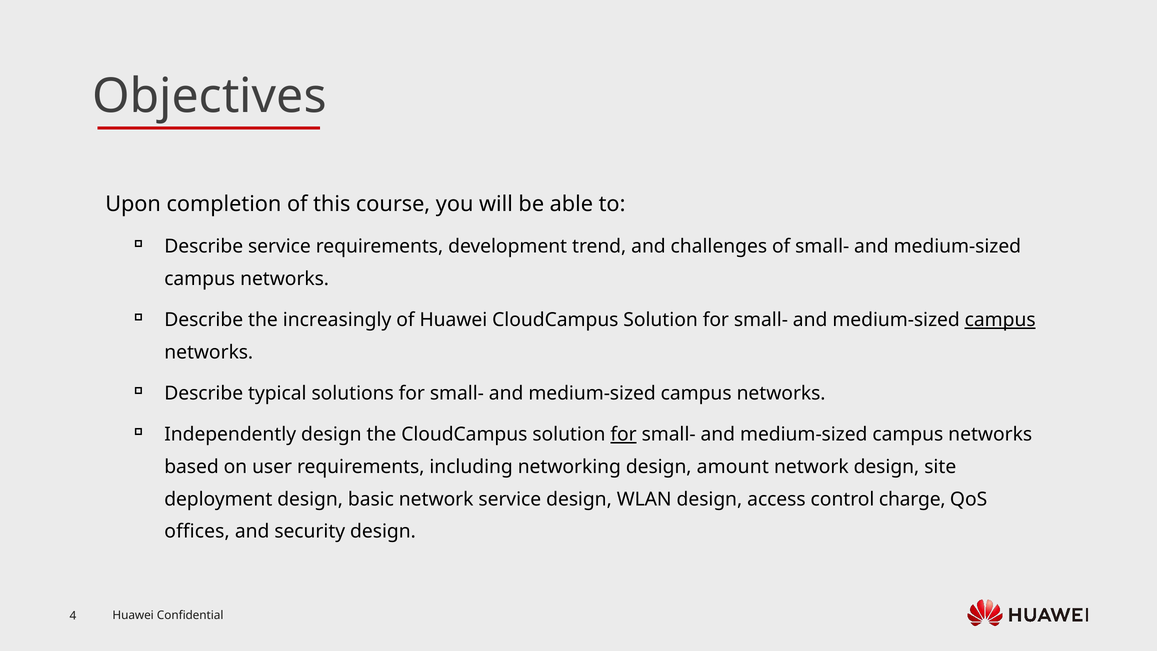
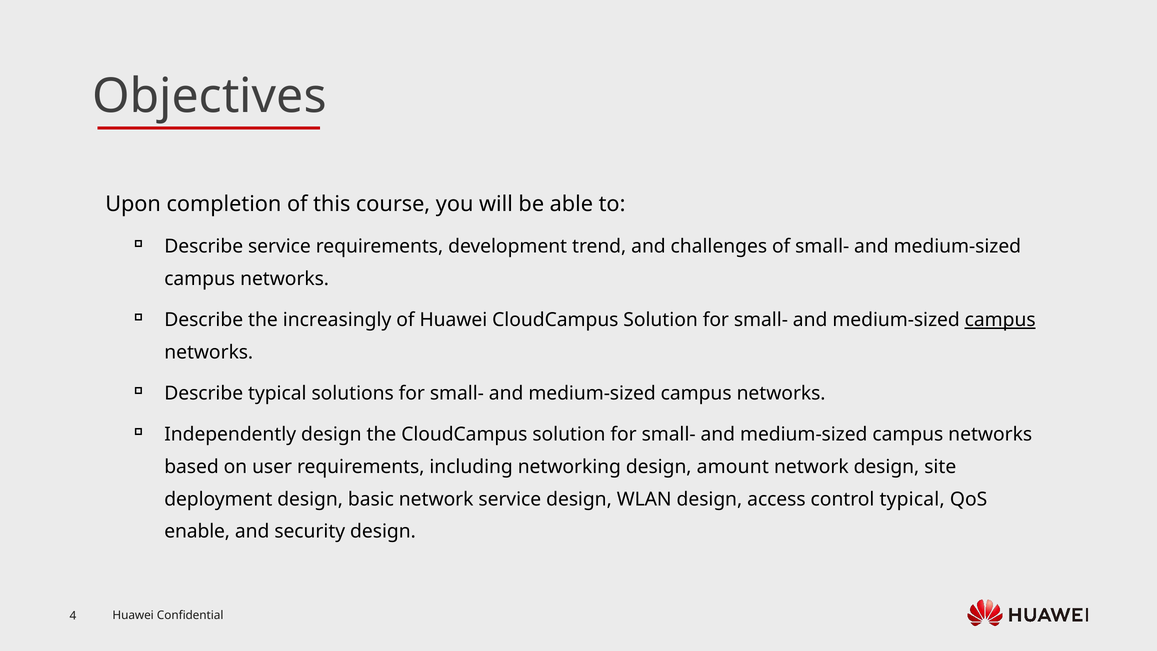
for underline: present -> none (624, 434)
control charge: charge -> typical (912, 499)
offices: offices -> enable (197, 531)
